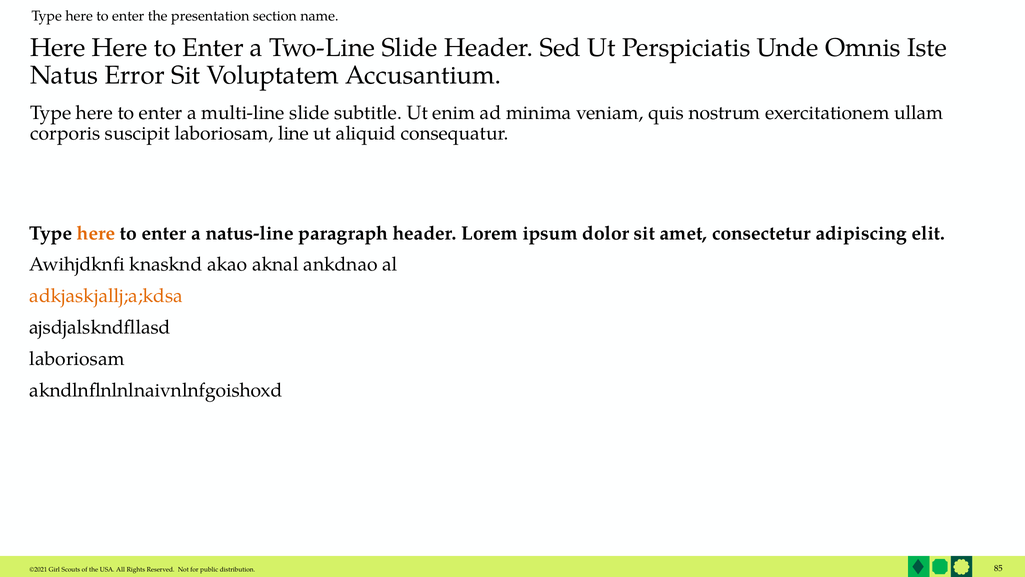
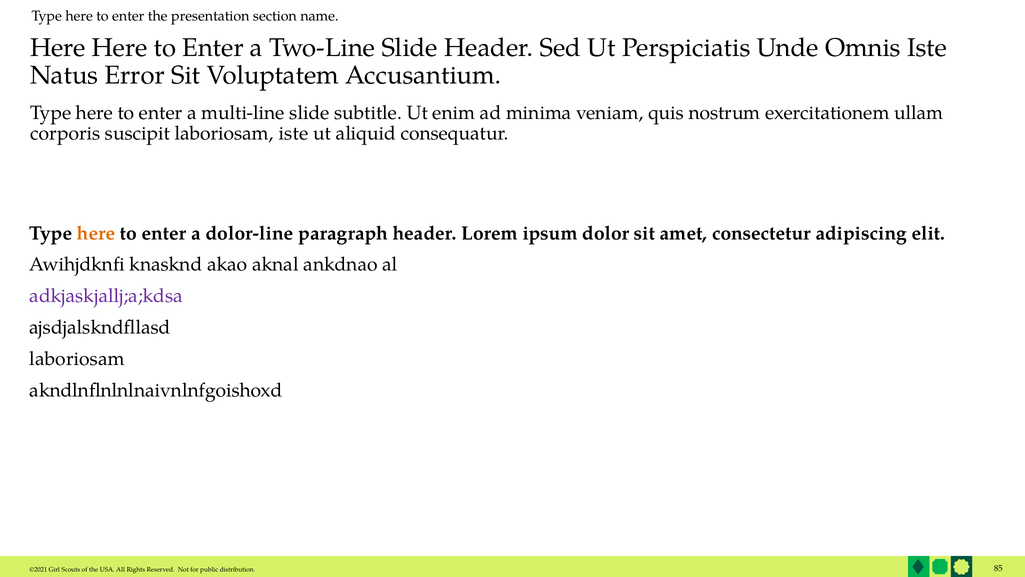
laboriosam line: line -> iste (293, 133)
natus-line: natus-line -> dolor-line (250, 233)
adkjaskjallj;a;kdsa colour: orange -> purple (106, 296)
